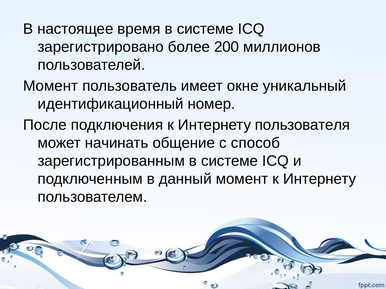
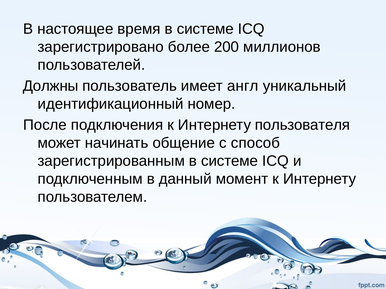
Момент: Момент -> Должны (51, 86)
окне: окне -> англ (243, 86)
